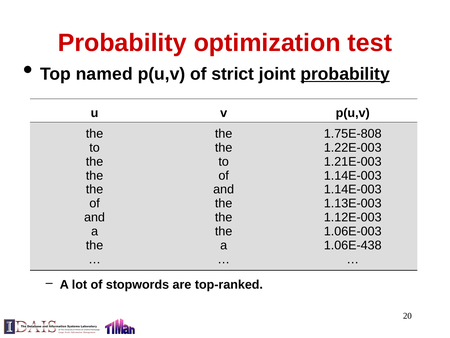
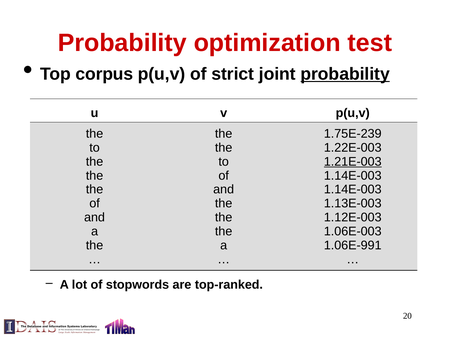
named: named -> corpus (104, 74)
1.75E-808: 1.75E-808 -> 1.75E-239 (353, 133)
1.21E-003 underline: none -> present (353, 161)
1.06E-438: 1.06E-438 -> 1.06E-991 (353, 245)
